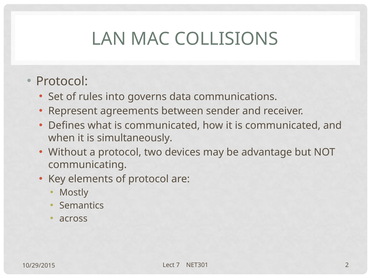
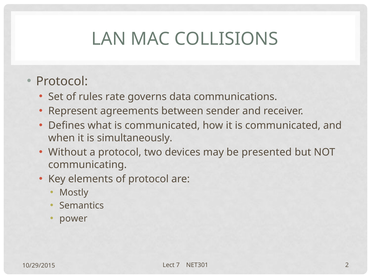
into: into -> rate (115, 97)
advantage: advantage -> presented (267, 152)
across: across -> power (73, 219)
